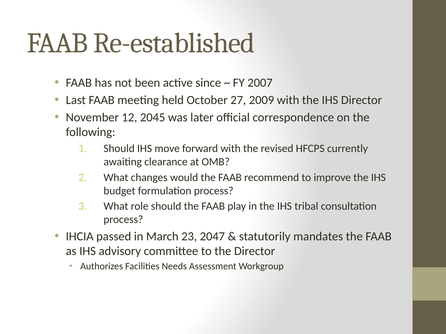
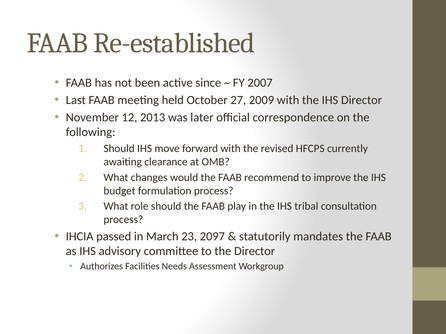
2045: 2045 -> 2013 (153, 117)
2047: 2047 -> 2097 (212, 237)
